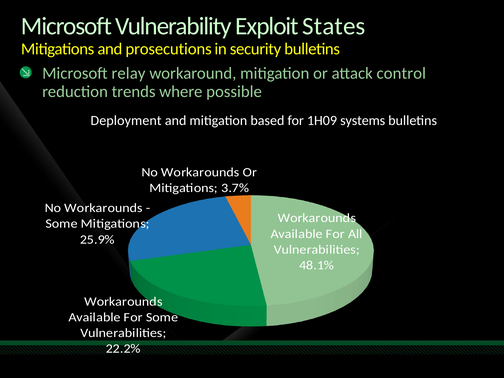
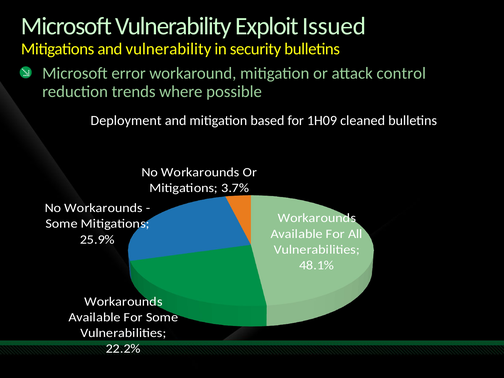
States: States -> Issued (334, 26)
and prosecutions: prosecutions -> vulnerability (168, 49)
relay: relay -> error (129, 73)
systems: systems -> cleaned (363, 121)
